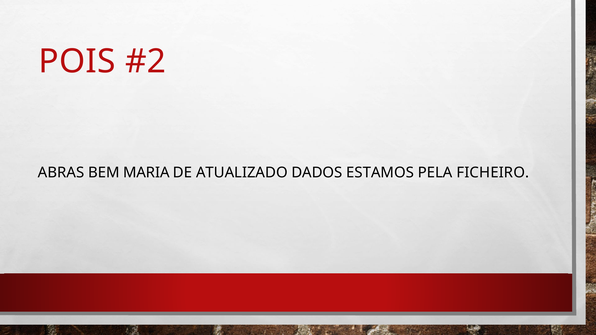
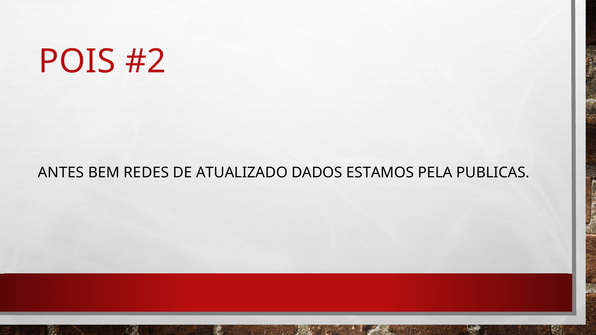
ABRAS: ABRAS -> ANTES (61, 173)
MARIA: MARIA -> REDES (146, 173)
FICHEIRO: FICHEIRO -> PUBLICAS (493, 173)
